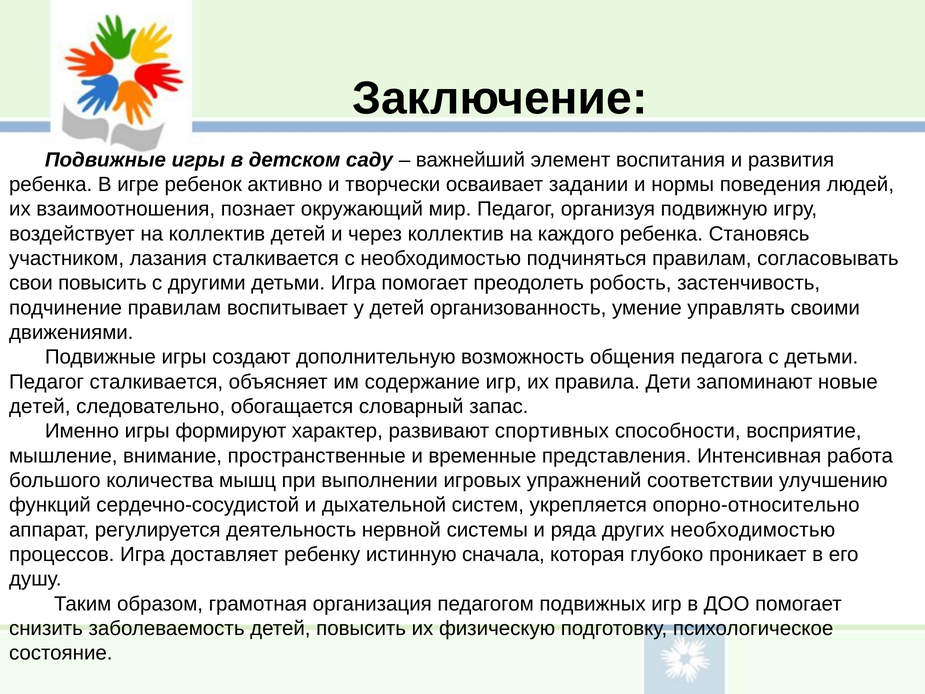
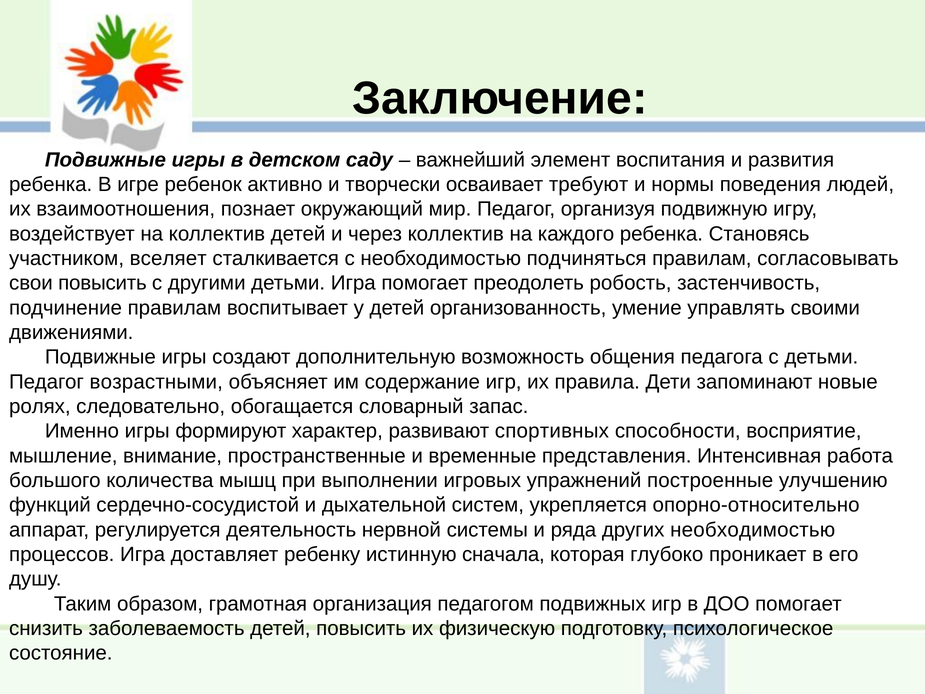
задании: задании -> требуют (589, 184)
лазания: лазания -> вселяет (168, 258)
Педагог сталкивается: сталкивается -> возрастными (156, 382)
детей: детей -> ролях (40, 406)
соответствии: соответствии -> построенные (710, 480)
